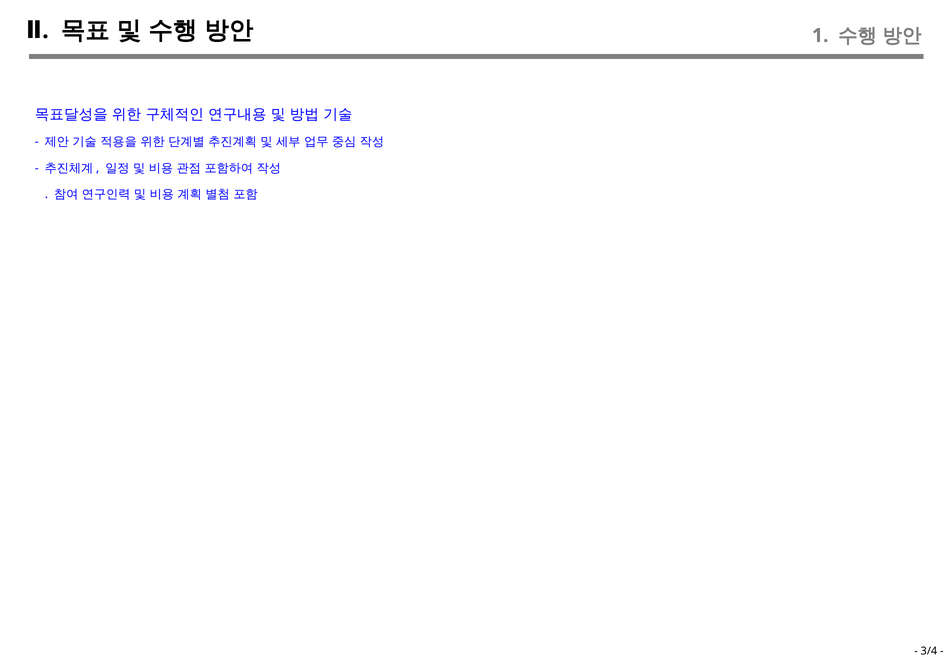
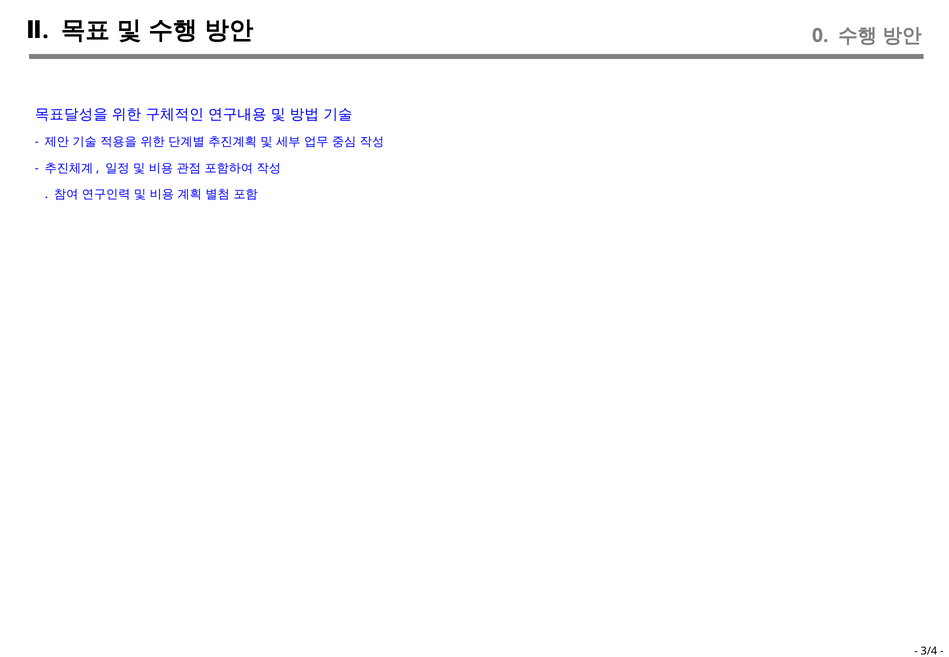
1: 1 -> 0 (820, 36)
